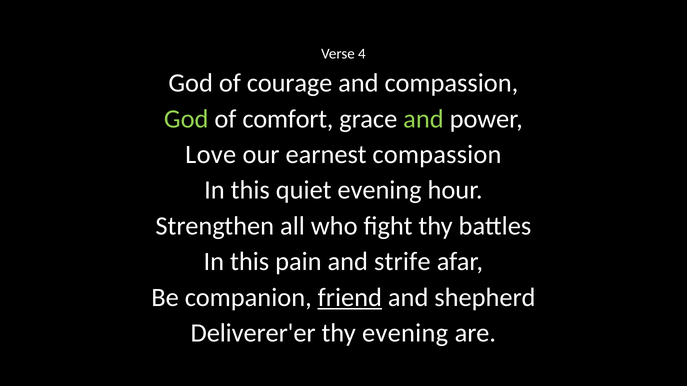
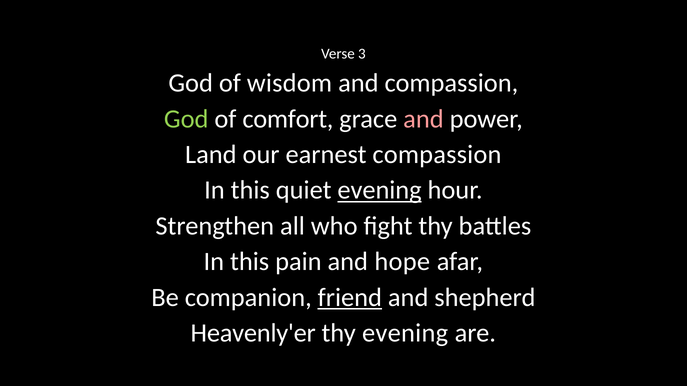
4: 4 -> 3 (362, 54)
courage: courage -> wisdom (289, 83)
and colour: light green -> pink (423, 119)
Love: Love -> Land (211, 155)
evening underline: none -> present (380, 190)
strife: strife -> hope (402, 262)
Deliverer'er: Deliverer'er -> Heavenly'er (253, 333)
